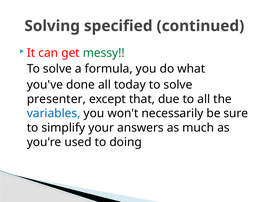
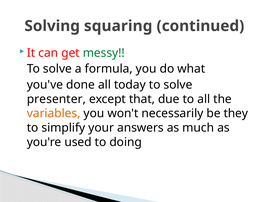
specified: specified -> squaring (118, 26)
variables colour: blue -> orange (54, 113)
sure: sure -> they (236, 113)
